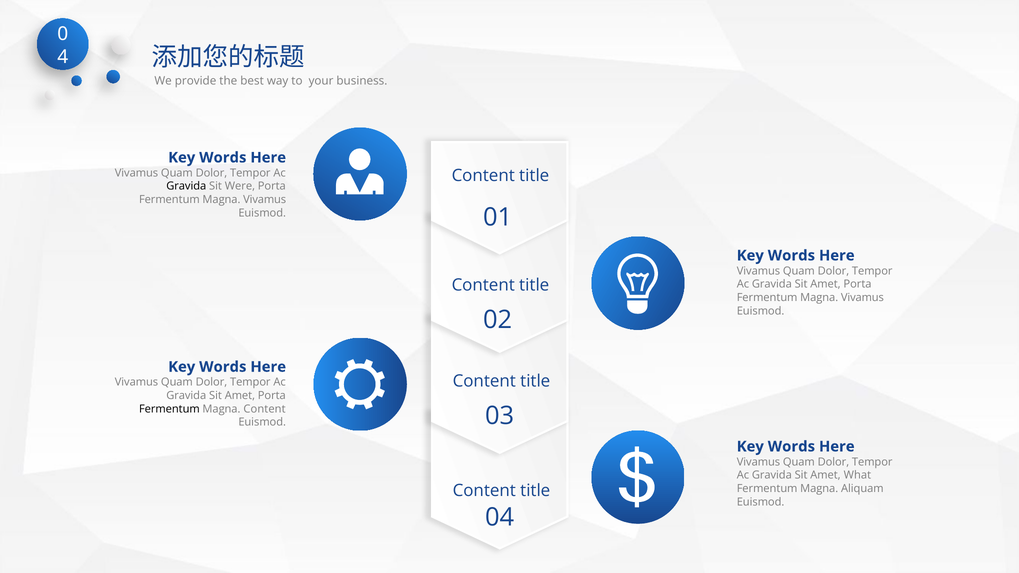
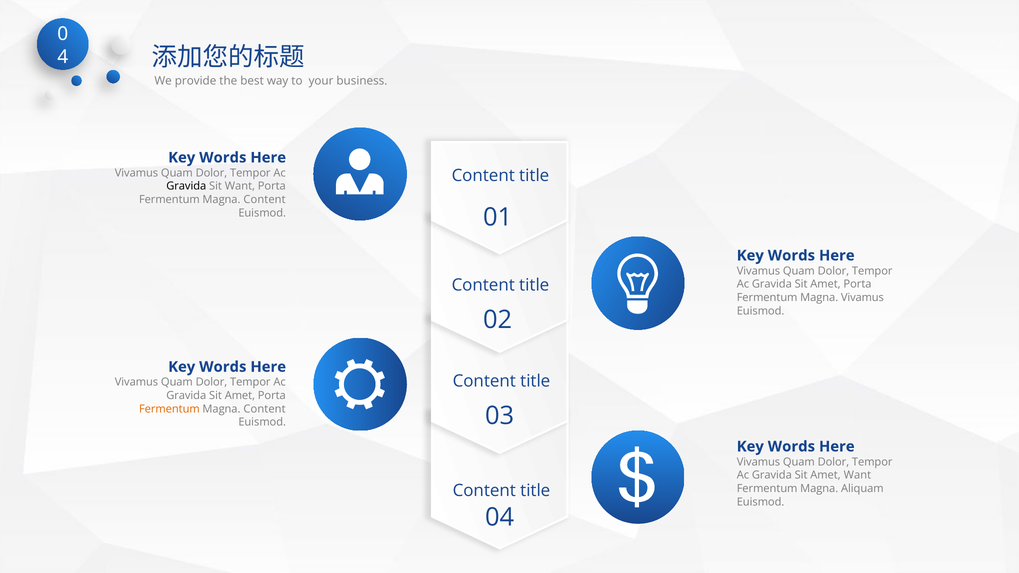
Sit Were: Were -> Want (240, 186)
Vivamus: Vivamus -> Content (265, 200)
Fermentum colour: black -> orange (169, 409)
Amet What: What -> Want (857, 475)
